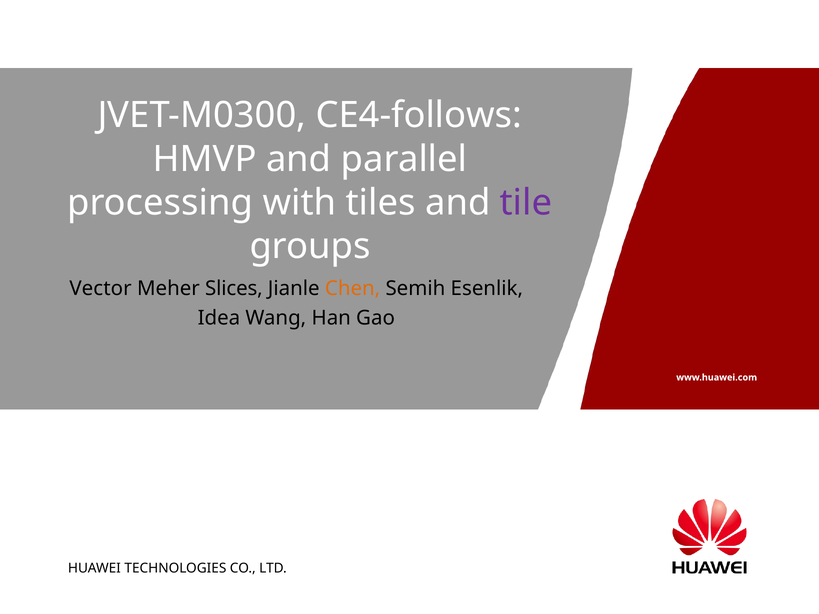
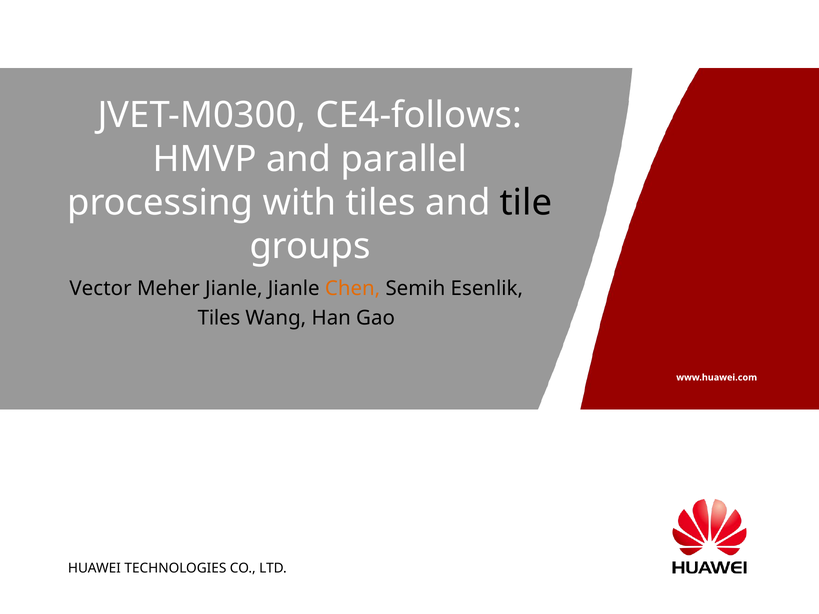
tile colour: purple -> black (526, 203)
Meher Slices: Slices -> Jianle (234, 288)
Idea: Idea -> Tiles (219, 318)
